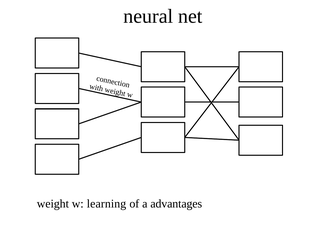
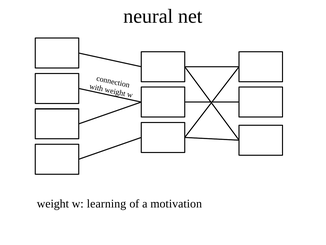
advantages: advantages -> motivation (176, 203)
